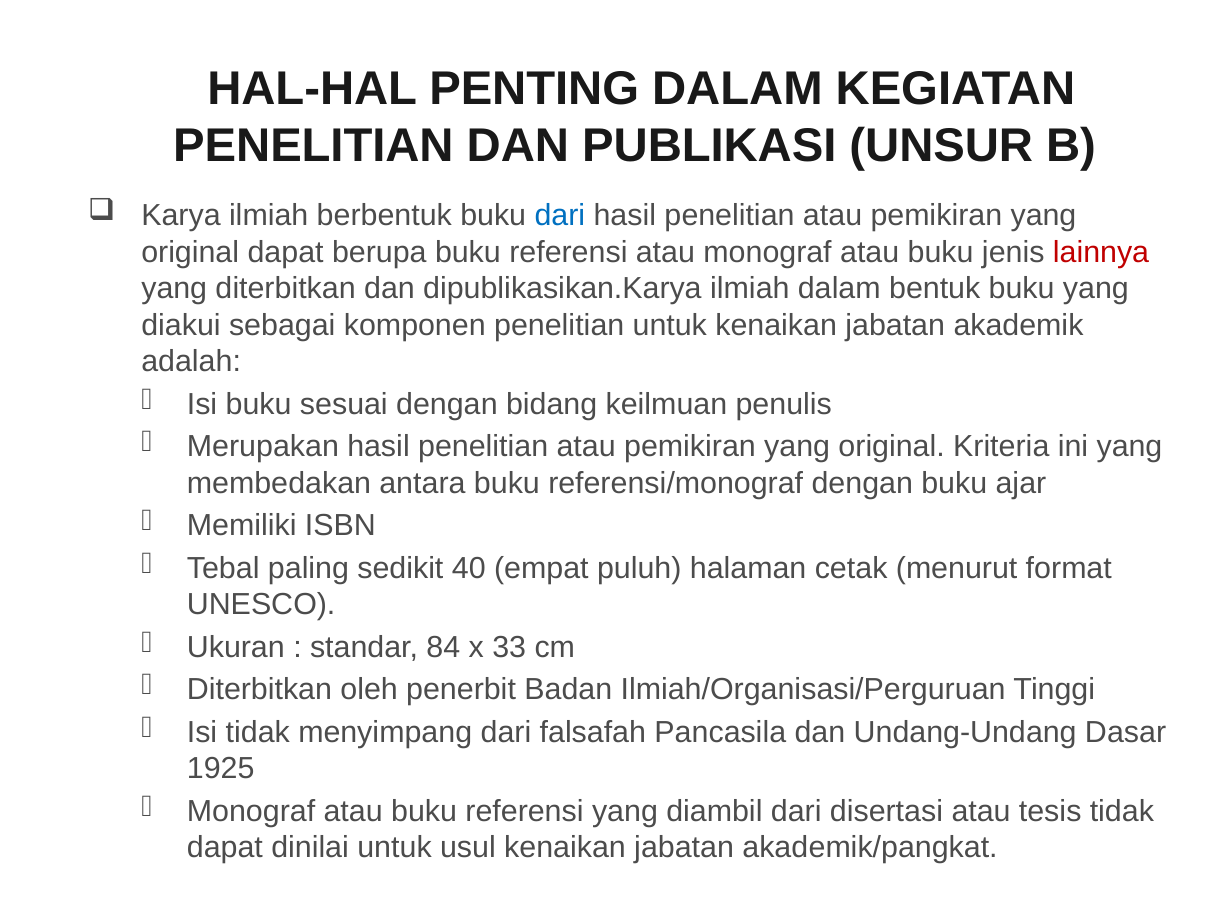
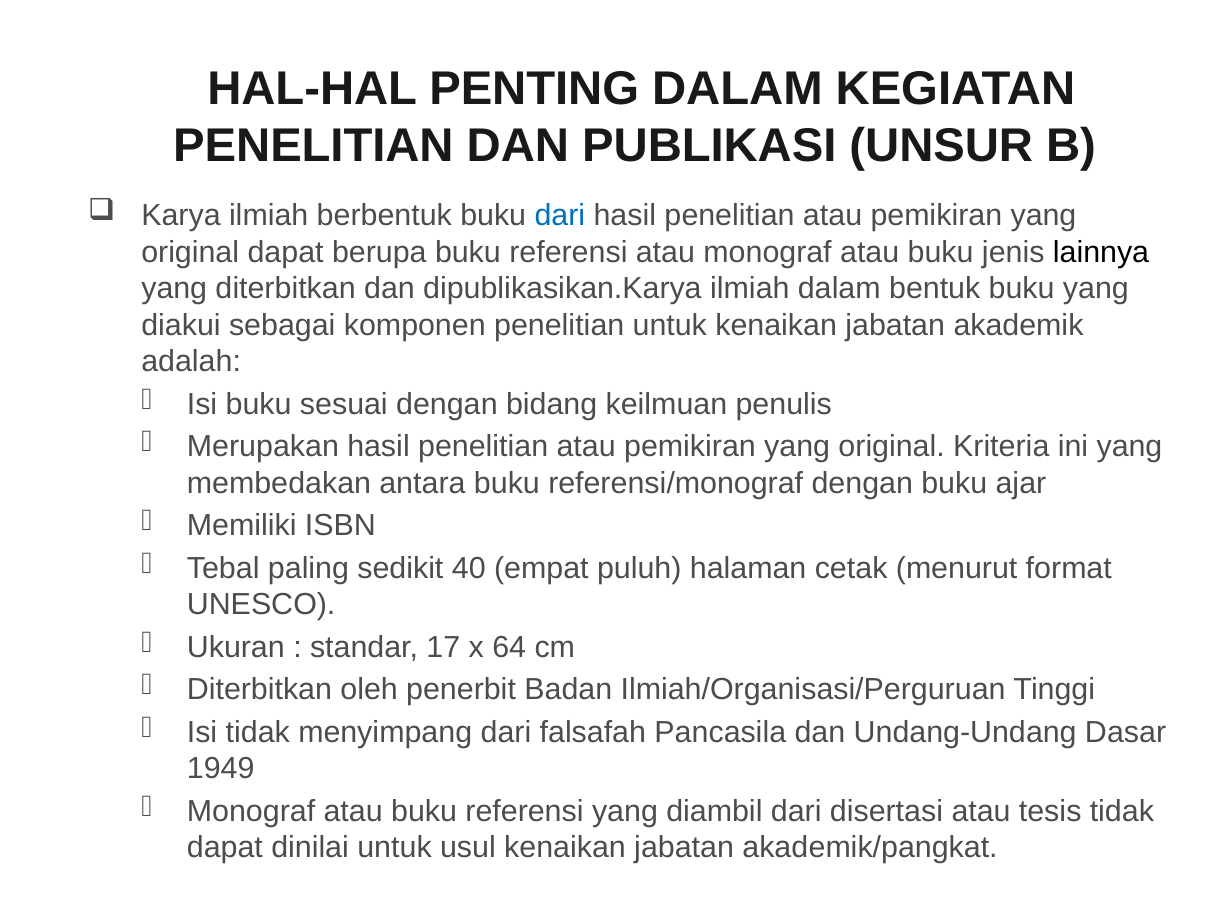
lainnya colour: red -> black (1101, 252)
84: 84 -> 17 (443, 647)
33: 33 -> 64 (509, 647)
1925: 1925 -> 1949 (221, 769)
